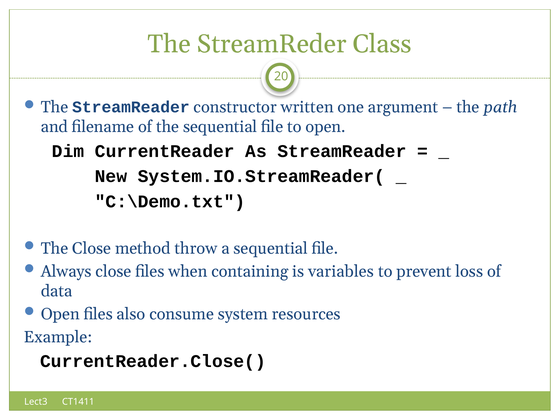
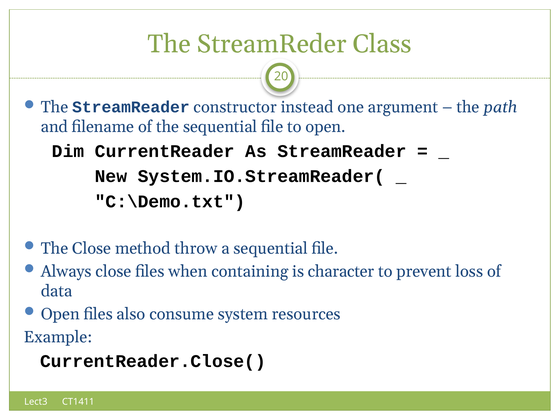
written: written -> instead (307, 107)
variables: variables -> character (341, 271)
